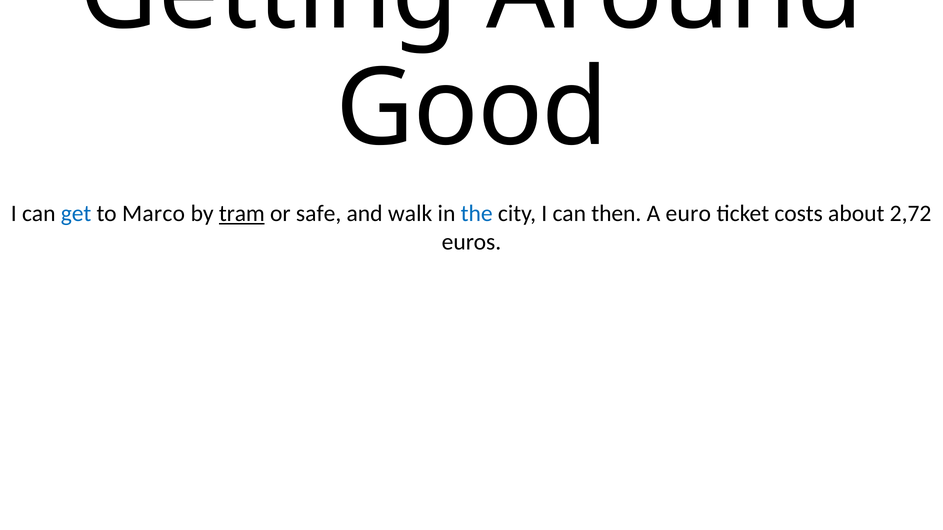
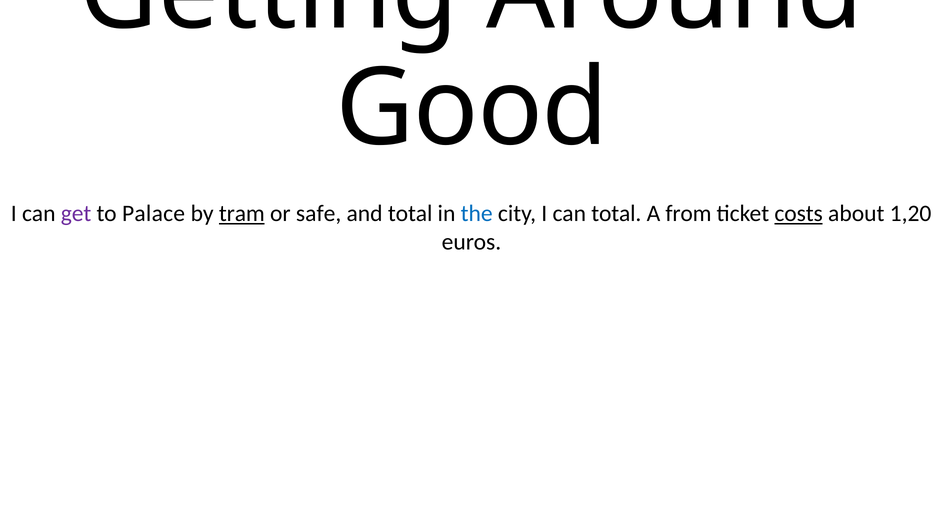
get colour: blue -> purple (76, 214)
Marco: Marco -> Palace (154, 214)
and walk: walk -> total (410, 214)
can then: then -> total (616, 214)
euro: euro -> from (688, 214)
costs underline: none -> present (799, 214)
2,72: 2,72 -> 1,20 (911, 214)
